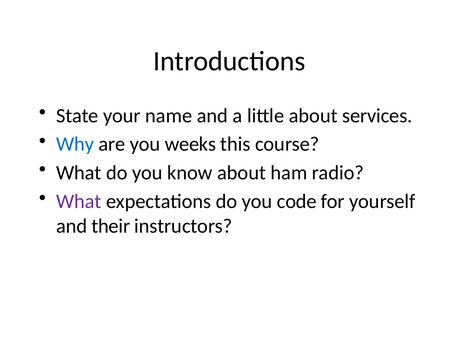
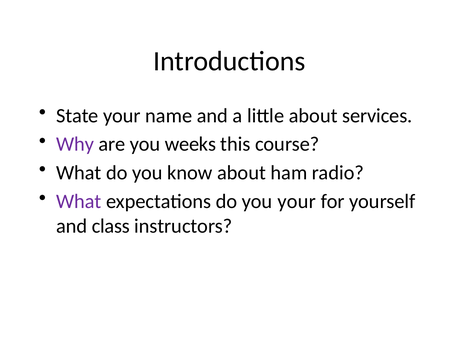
Why colour: blue -> purple (75, 144)
you code: code -> your (297, 201)
their: their -> class (111, 226)
